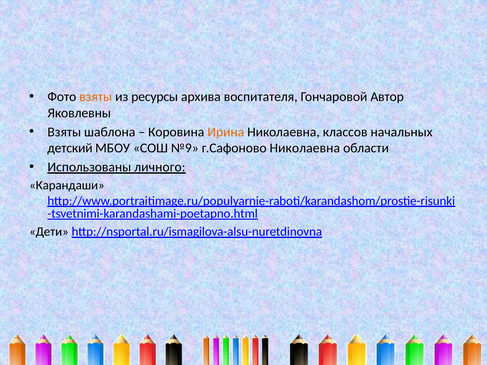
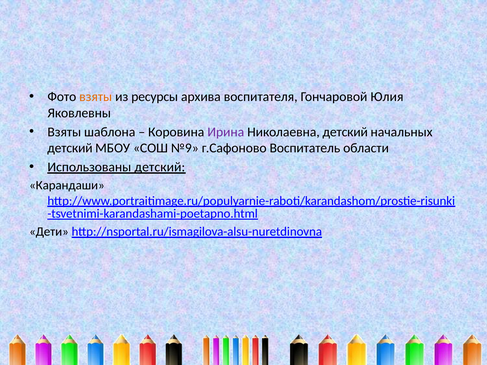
Автор: Автор -> Юлия (387, 97)
Ирина colour: orange -> purple (226, 132)
Николаевна классов: классов -> детский (345, 132)
г.Сафоново Николаевна: Николаевна -> Воспитатель (305, 148)
Использованы личного: личного -> детский (160, 167)
